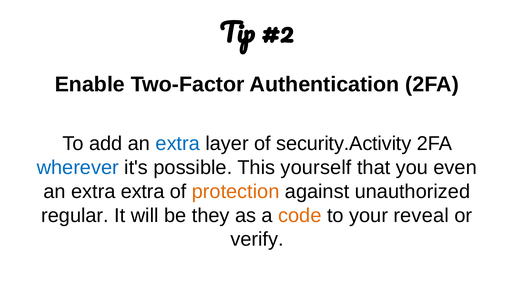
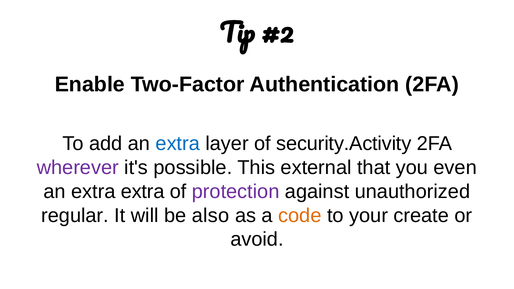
wherever colour: blue -> purple (78, 168)
yourself: yourself -> external (316, 168)
protection colour: orange -> purple (236, 192)
they: they -> also (211, 216)
reveal: reveal -> create (421, 216)
verify: verify -> avoid (257, 240)
